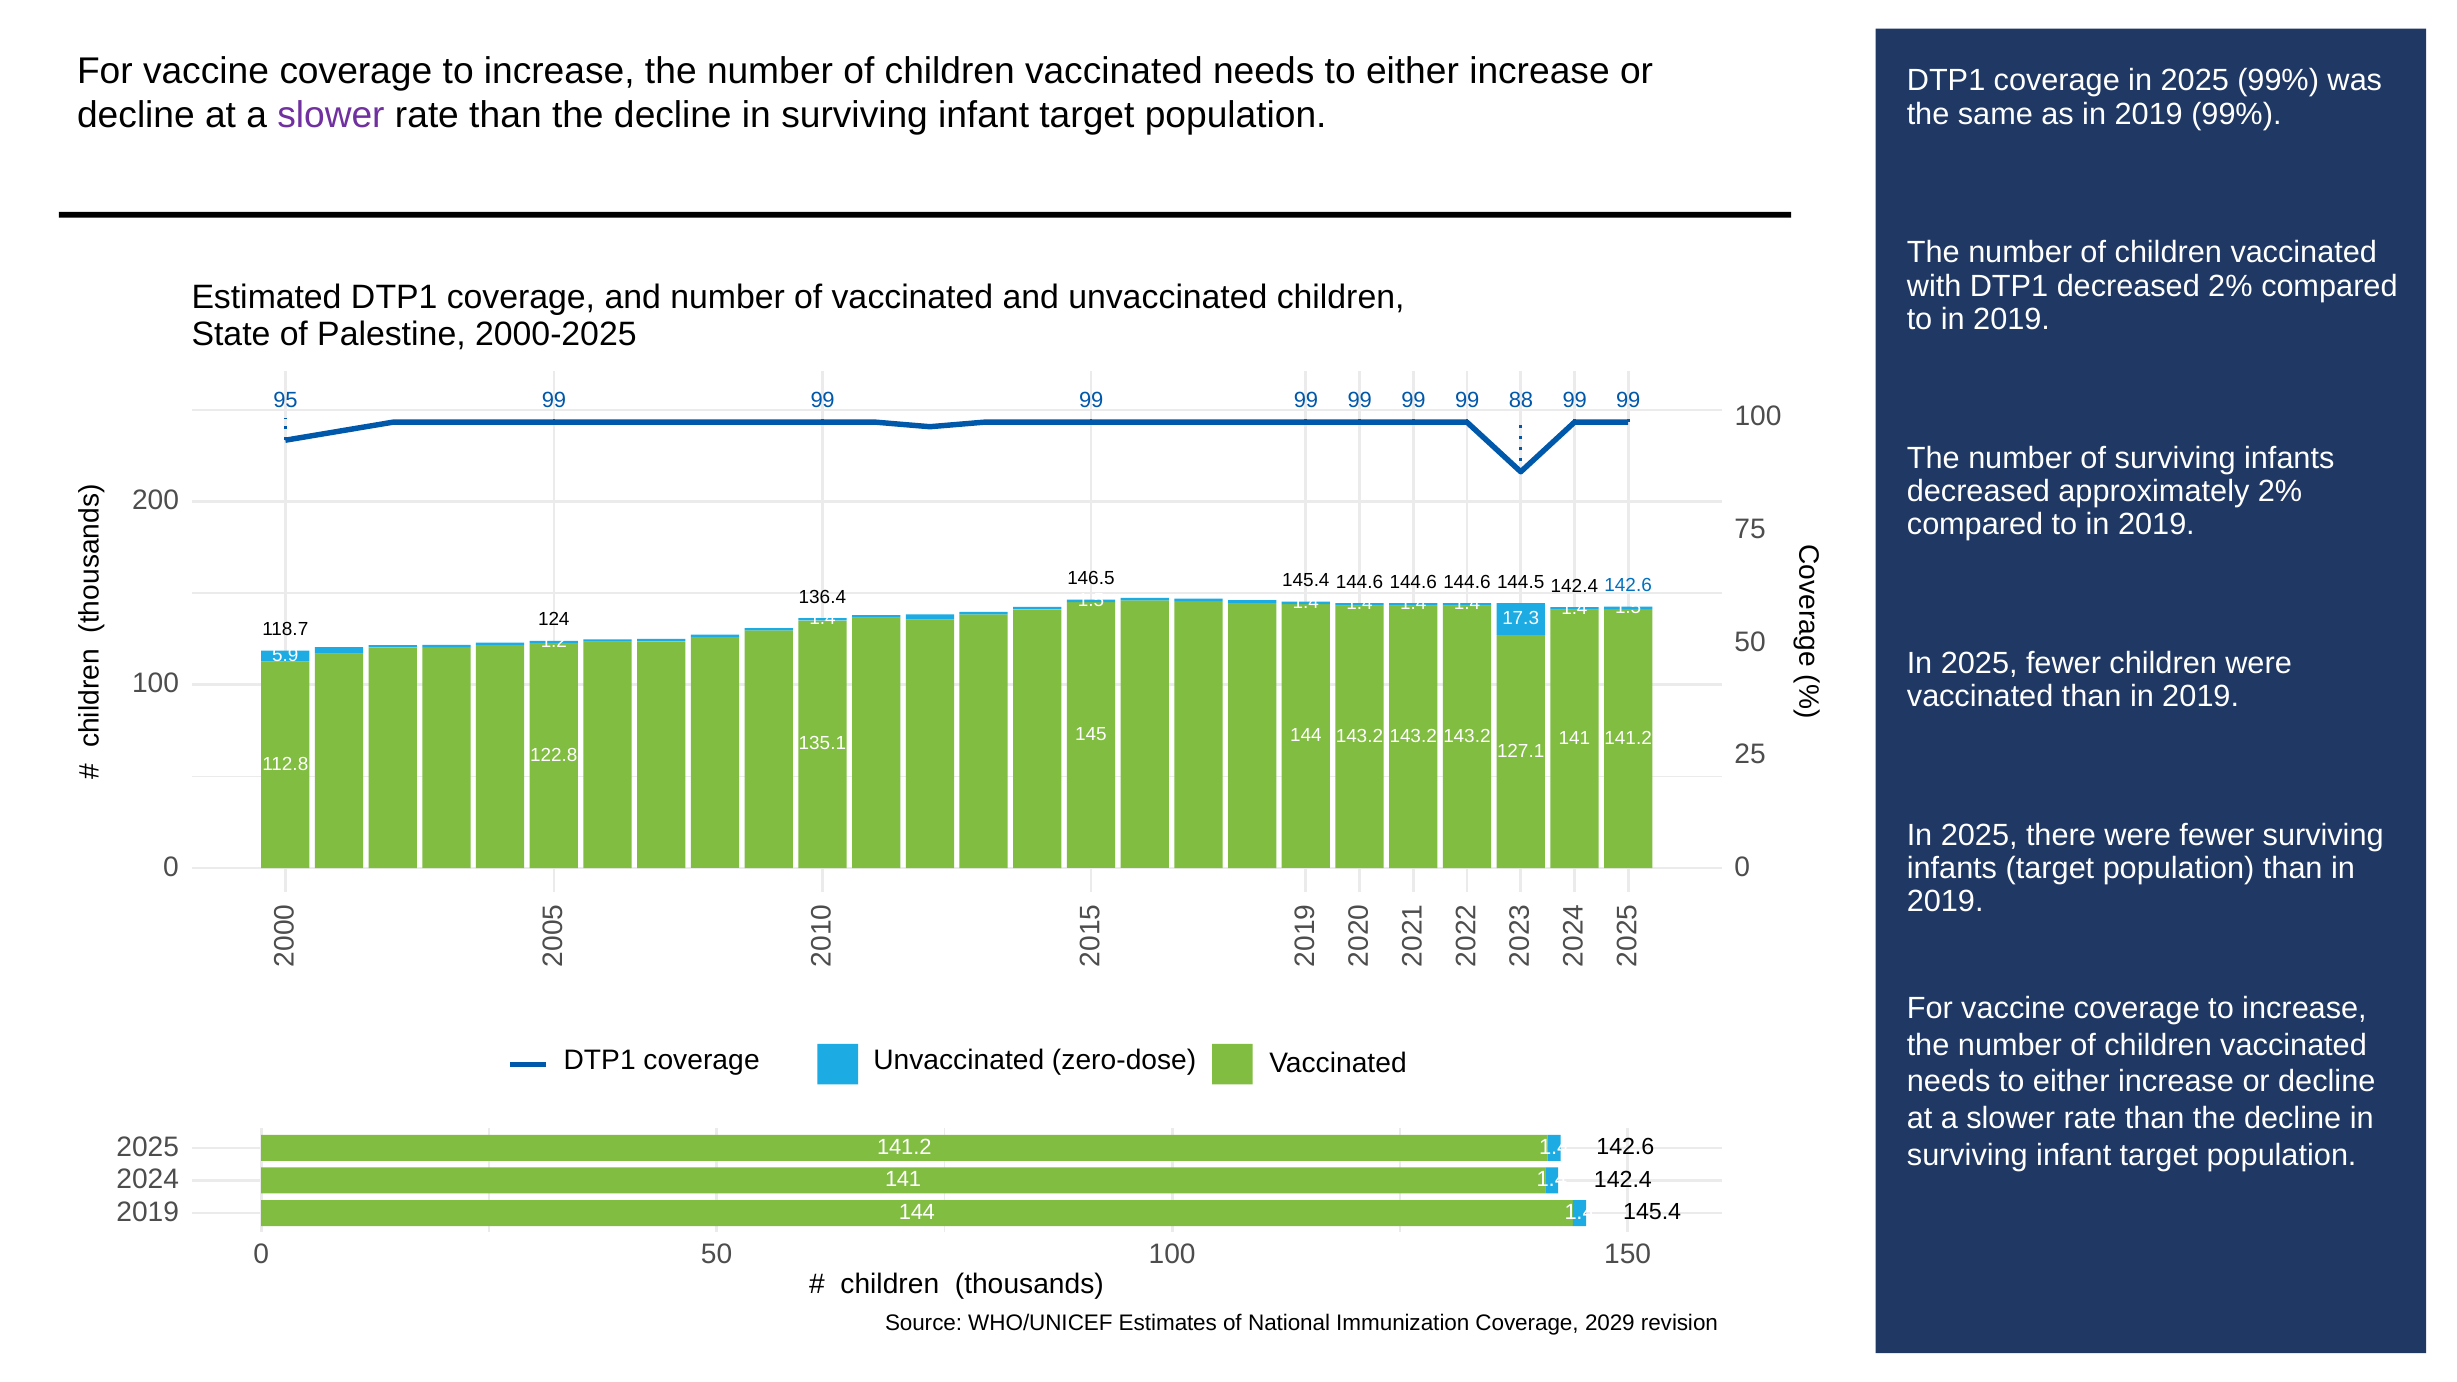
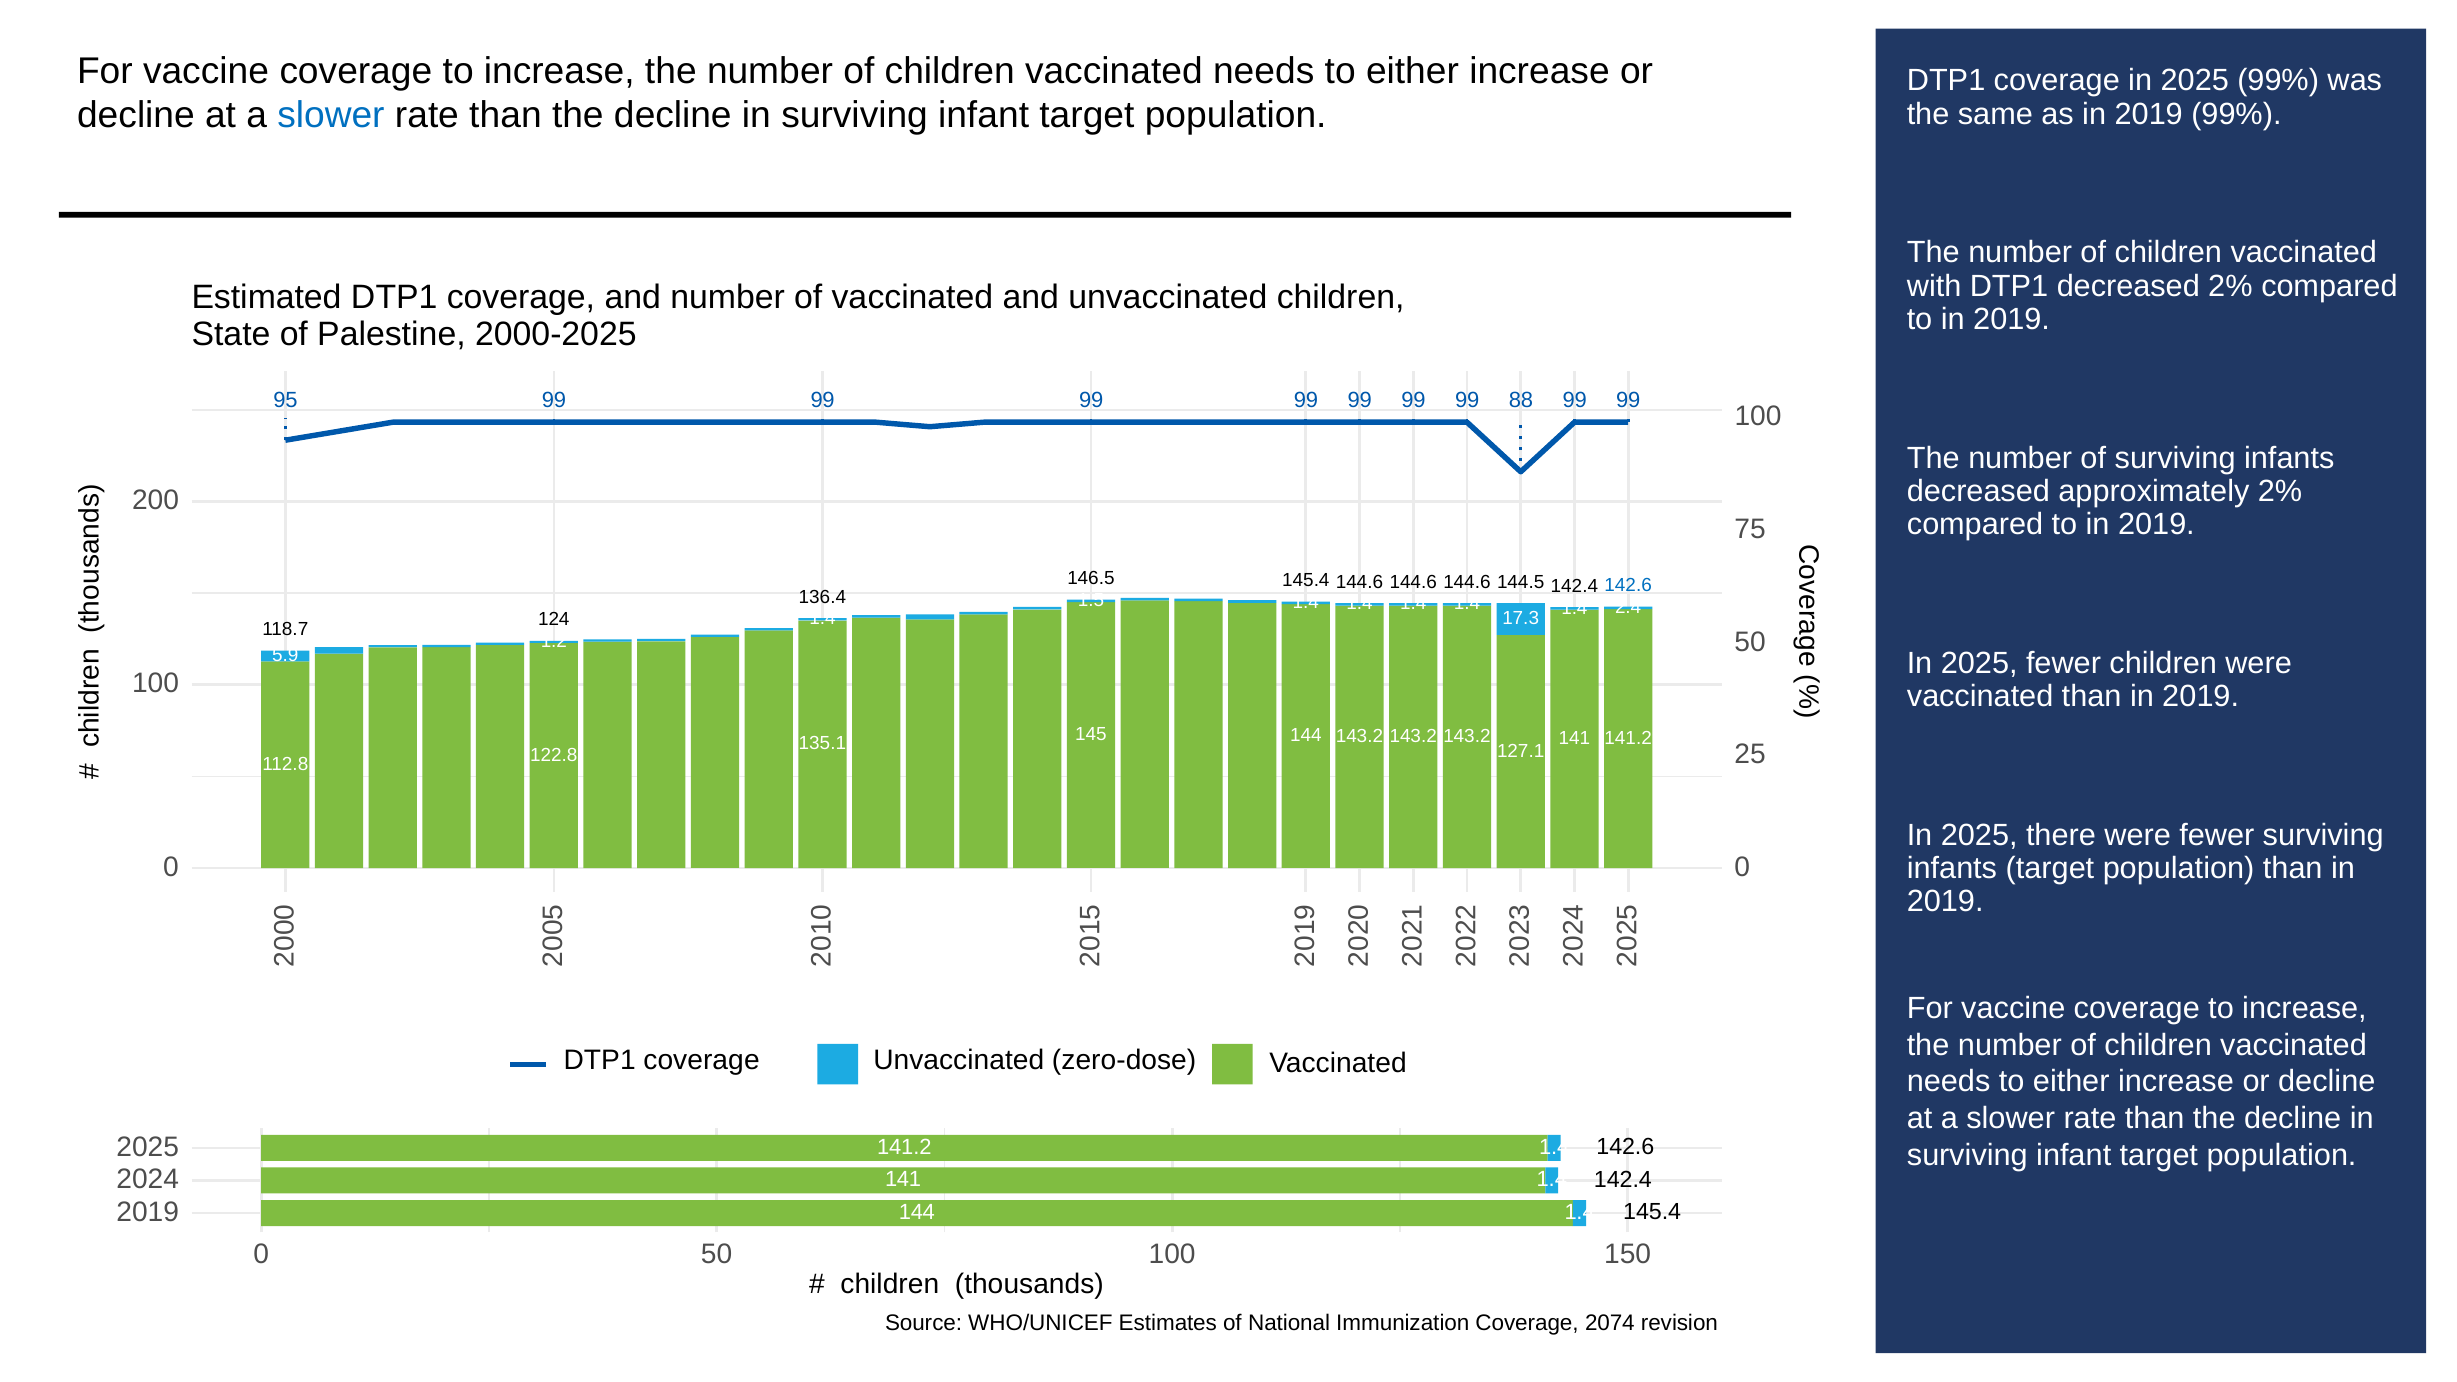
slower colour: purple -> blue (331, 115)
1.5: 1.5 -> 2.4 (1628, 607)
2029: 2029 -> 2074 (1610, 1323)
